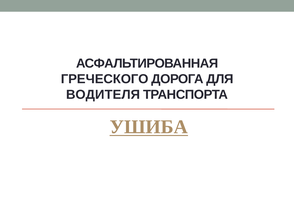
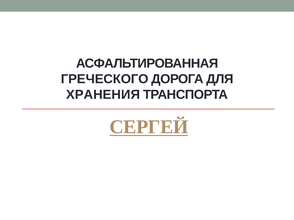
ВОДИТЕЛЯ: ВОДИТЕЛЯ -> ХРАНЕНИЯ (103, 95)
УШИБА: УШИБА -> СЕРГЕЙ (149, 127)
